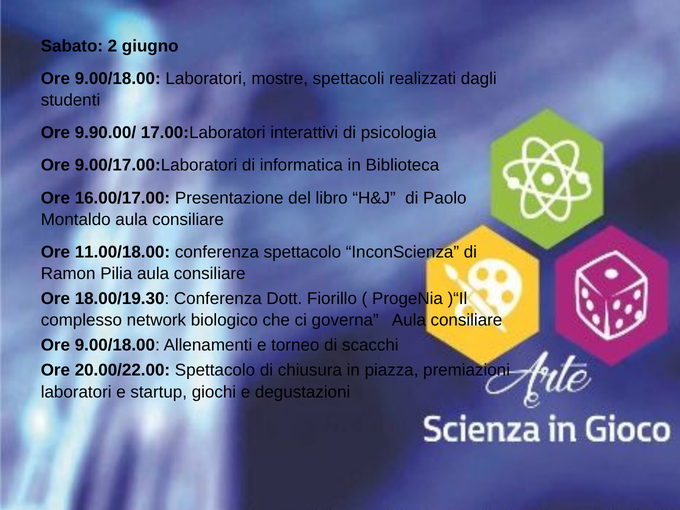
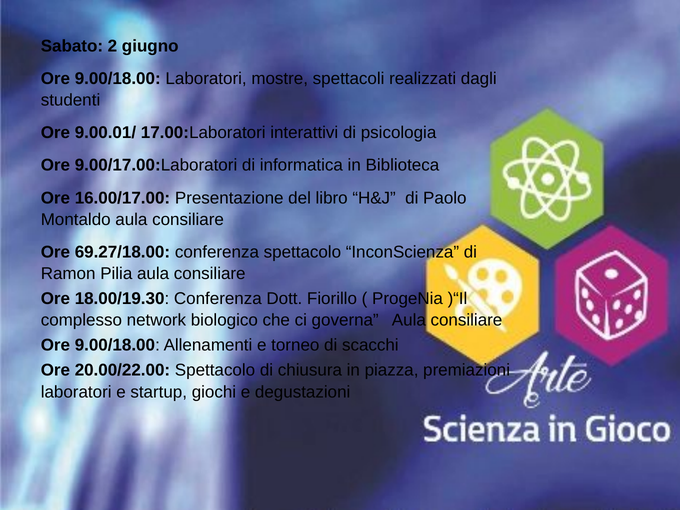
9.90.00/: 9.90.00/ -> 9.00.01/ (105, 133)
11.00/18.00: 11.00/18.00 -> 69.27/18.00 (122, 252)
